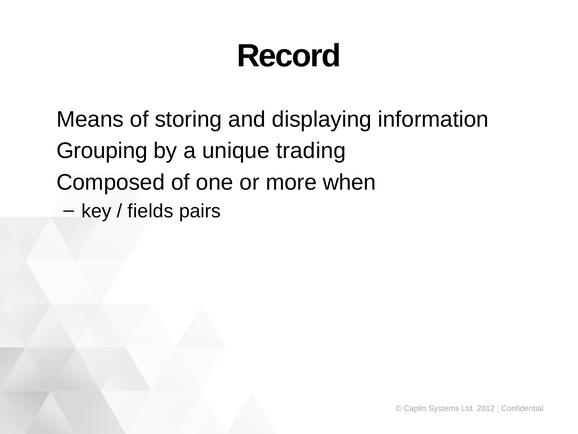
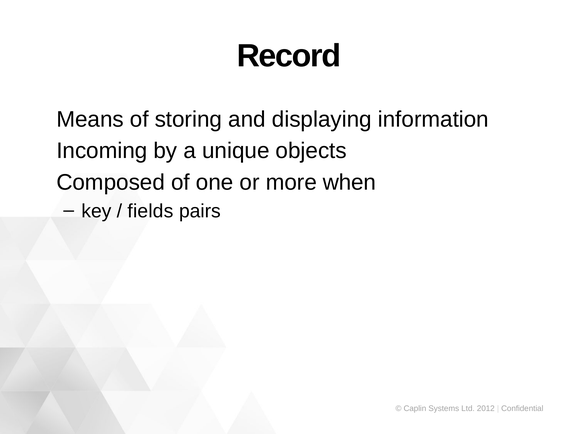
Grouping: Grouping -> Incoming (102, 151)
trading: trading -> objects (311, 151)
